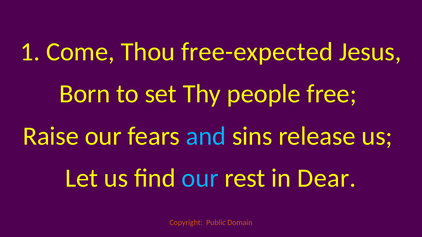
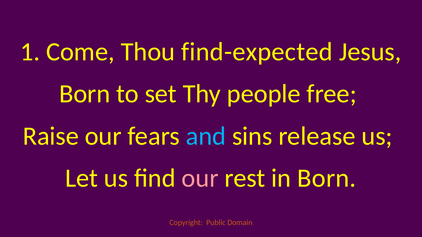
free-expected: free-expected -> find-expected (257, 52)
our colour: light blue -> pink (200, 179)
in Dear: Dear -> Born (327, 179)
